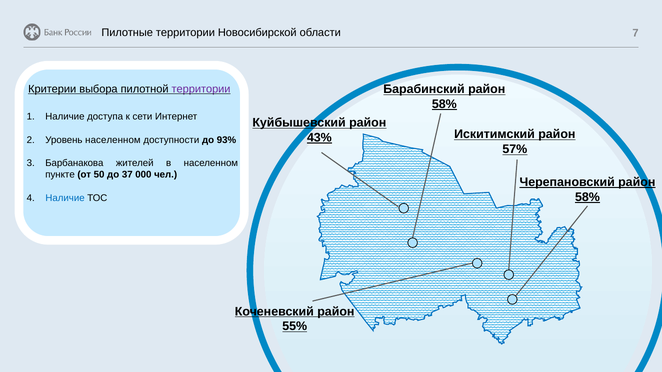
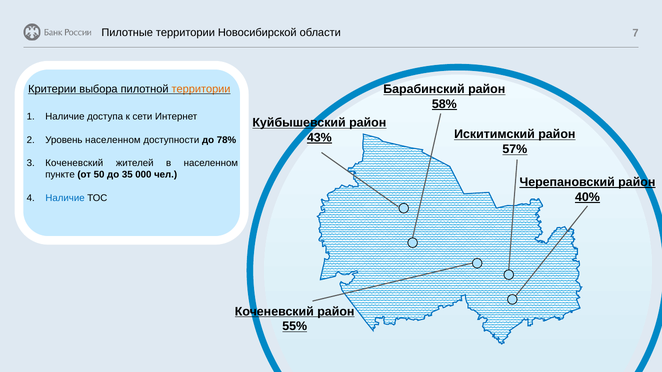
территории colour: purple -> orange (201, 89)
93%: 93% -> 78% (227, 140)
Барбанакова: Барбанакова -> Коченевский (74, 163)
37: 37 -> 35 (127, 175)
58%: 58% -> 40% (587, 197)
